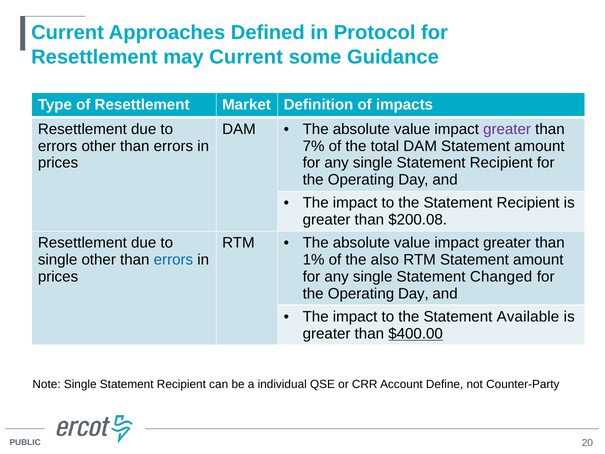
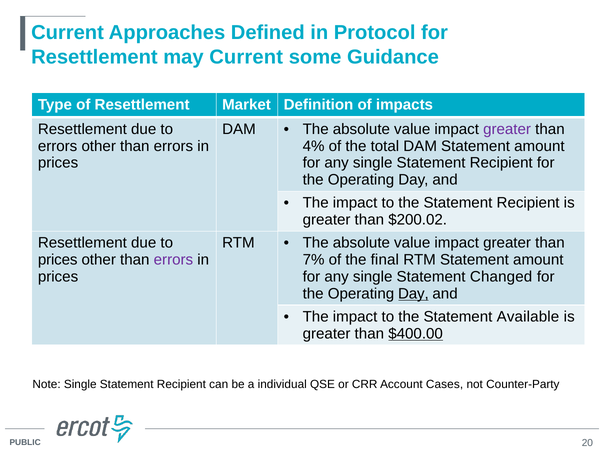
7%: 7% -> 4% (314, 146)
$200.08: $200.08 -> $200.02 (418, 220)
single: single -> prices (58, 260)
errors colour: blue -> purple (173, 260)
1%: 1% -> 7% (314, 260)
also: also -> final (385, 260)
Day underline: none -> present (413, 294)
Define: Define -> Cases (445, 384)
